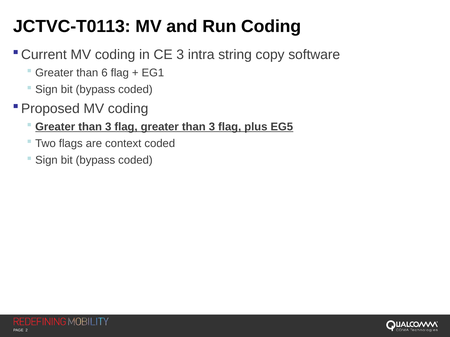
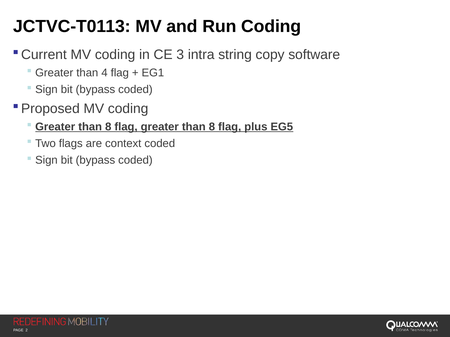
6: 6 -> 4 (104, 73)
3: 3 -> 8 (108, 127)
flag greater than 3: 3 -> 8 (212, 127)
